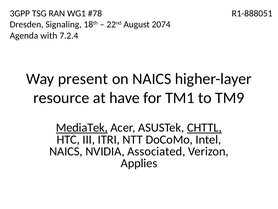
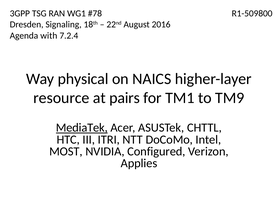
R1-888051: R1-888051 -> R1-509800 (252, 13)
2074: 2074 -> 2016 (161, 24)
present: present -> physical (83, 79)
have: have -> pairs (125, 98)
CHTTL underline: present -> none (204, 127)
NAICS: NAICS -> MOST (66, 151)
Associated: Associated -> Configured (156, 151)
